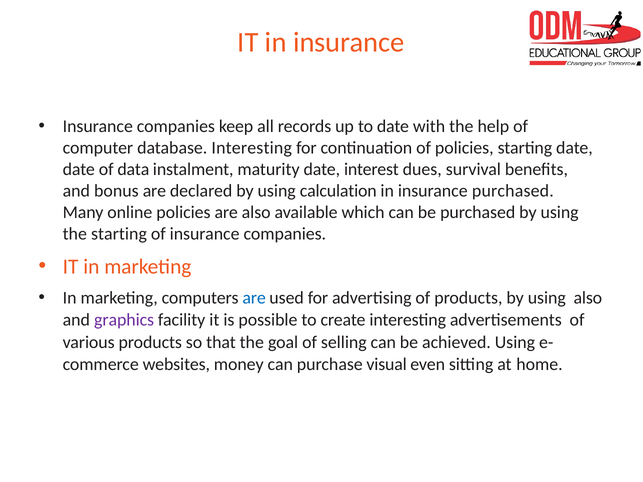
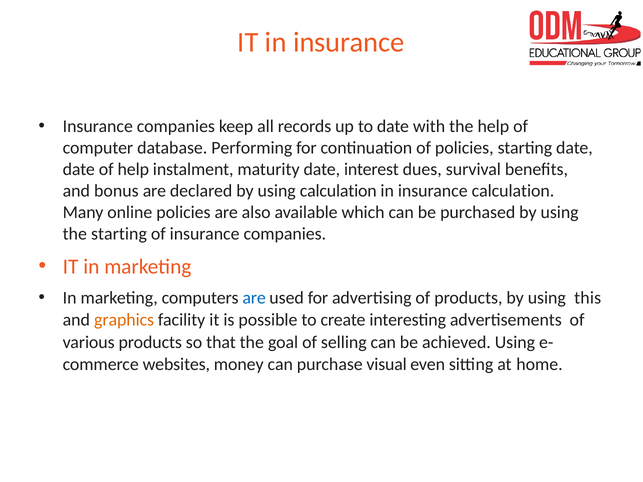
database Interesting: Interesting -> Performing (252, 148)
of data: data -> help (133, 169)
insurance purchased: purchased -> calculation (513, 191)
using also: also -> this (588, 298)
graphics colour: purple -> orange (124, 320)
